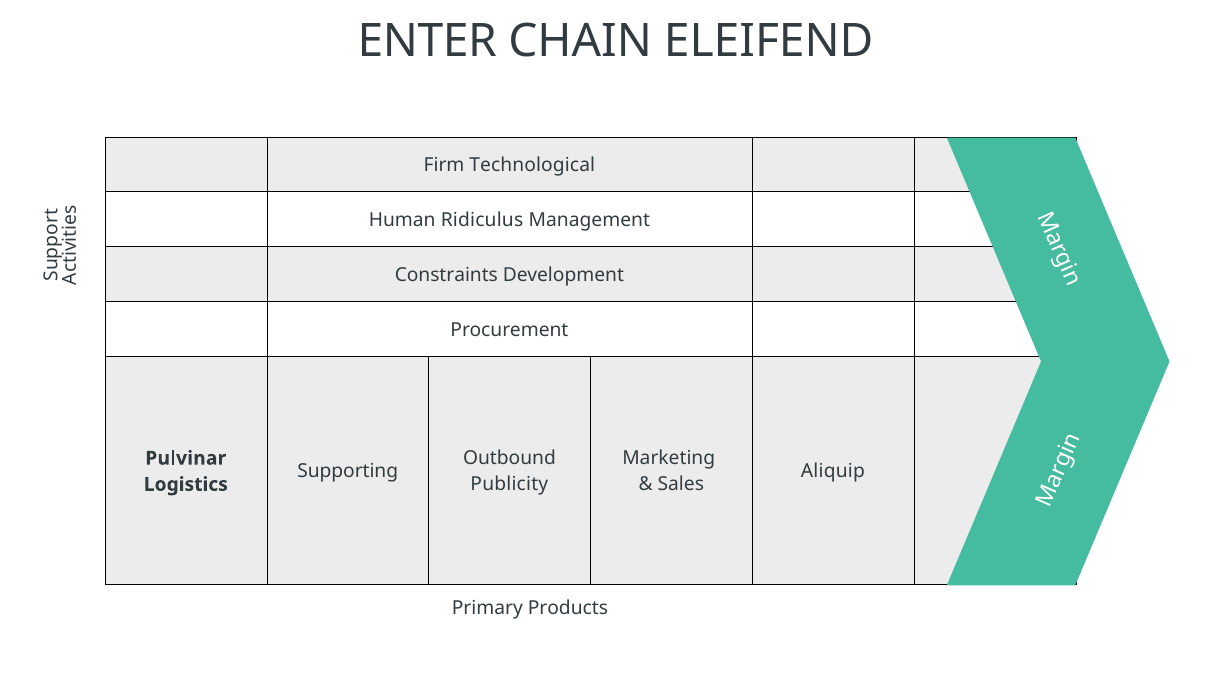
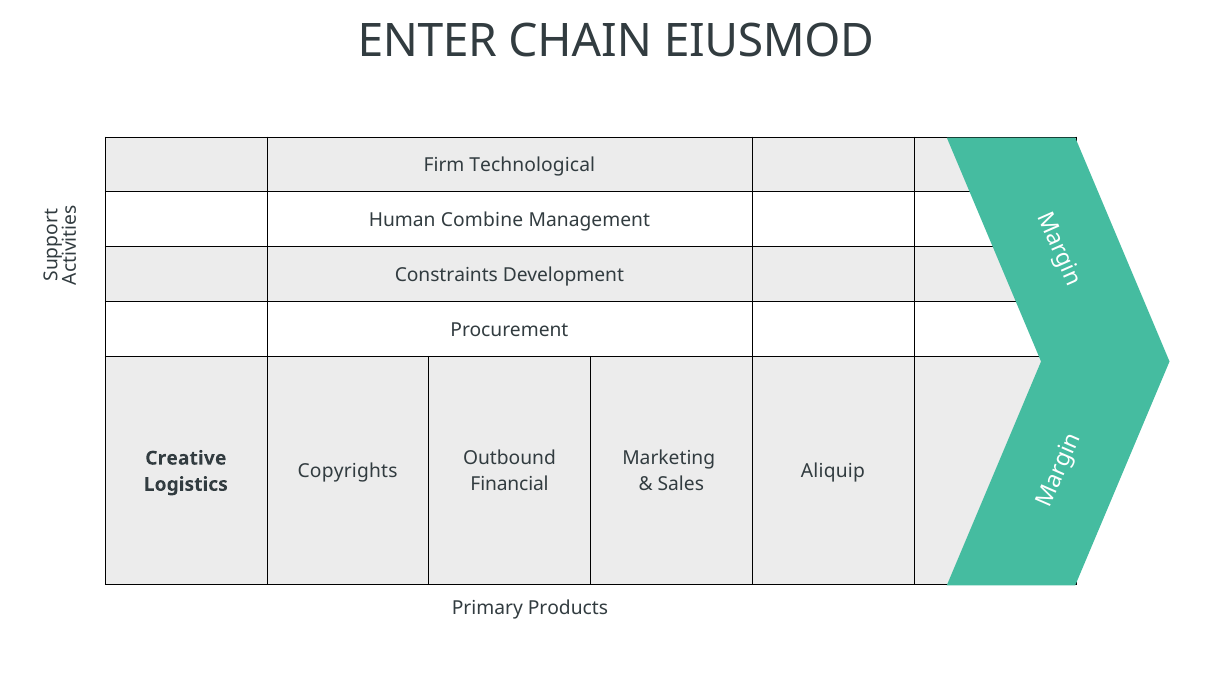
ELEIFEND: ELEIFEND -> EIUSMOD (769, 41)
Ridiculus: Ridiculus -> Combine (482, 220)
Pulvinar: Pulvinar -> Creative (186, 458)
Supporting: Supporting -> Copyrights (348, 471)
Publicity: Publicity -> Financial (510, 484)
